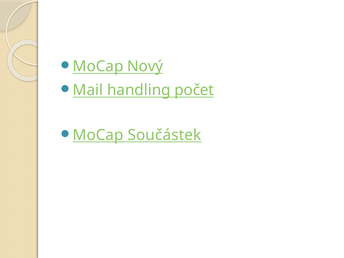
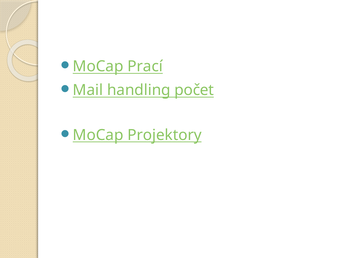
Nový: Nový -> Prací (145, 66)
Součástek: Součástek -> Projektory (165, 135)
